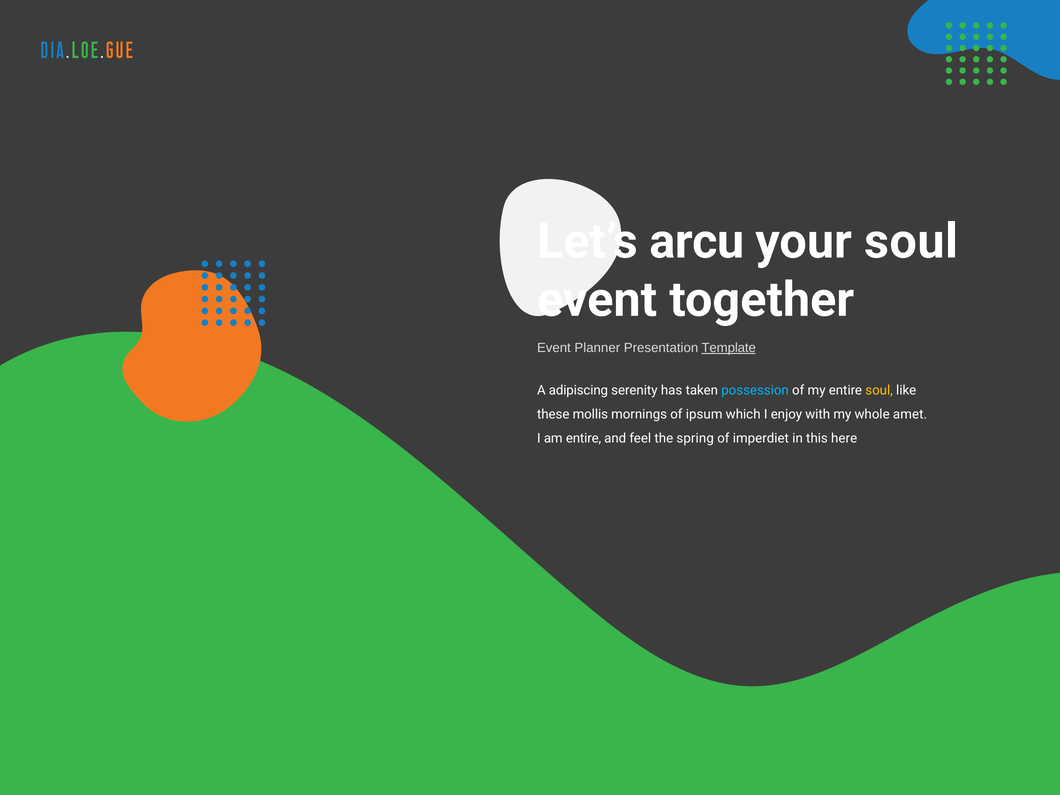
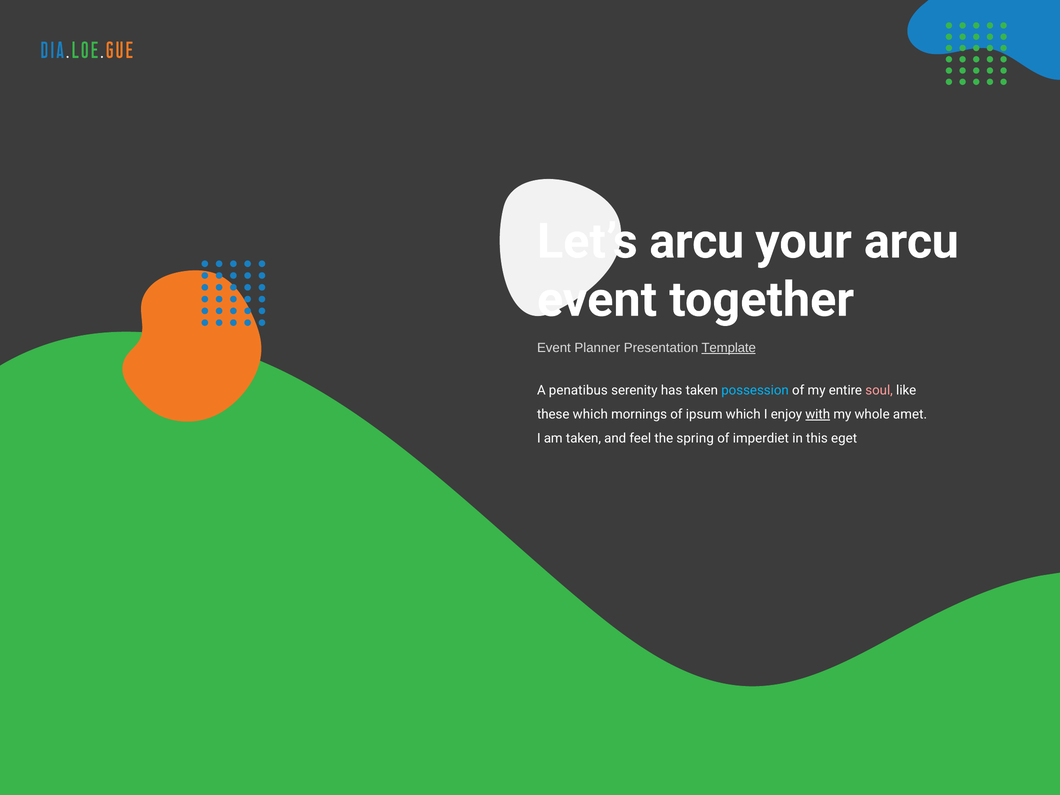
your soul: soul -> arcu (911, 242)
adipiscing: adipiscing -> penatibus (578, 390)
soul colour: yellow -> pink (879, 390)
these mollis: mollis -> which (590, 414)
with underline: none -> present (818, 414)
am entire: entire -> taken (583, 438)
here: here -> eget (844, 438)
